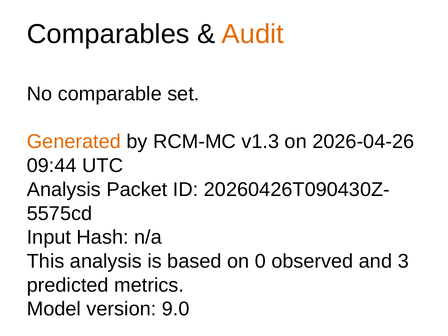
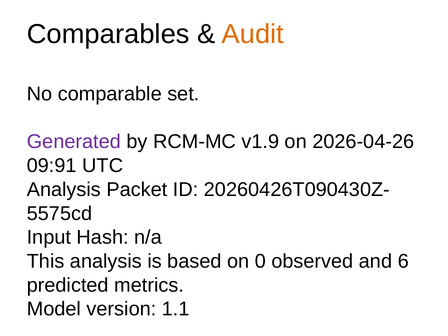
Generated colour: orange -> purple (74, 142)
v1.3: v1.3 -> v1.9 (260, 142)
09:44: 09:44 -> 09:91 (52, 166)
3: 3 -> 6 (403, 261)
9.0: 9.0 -> 1.1 (176, 309)
